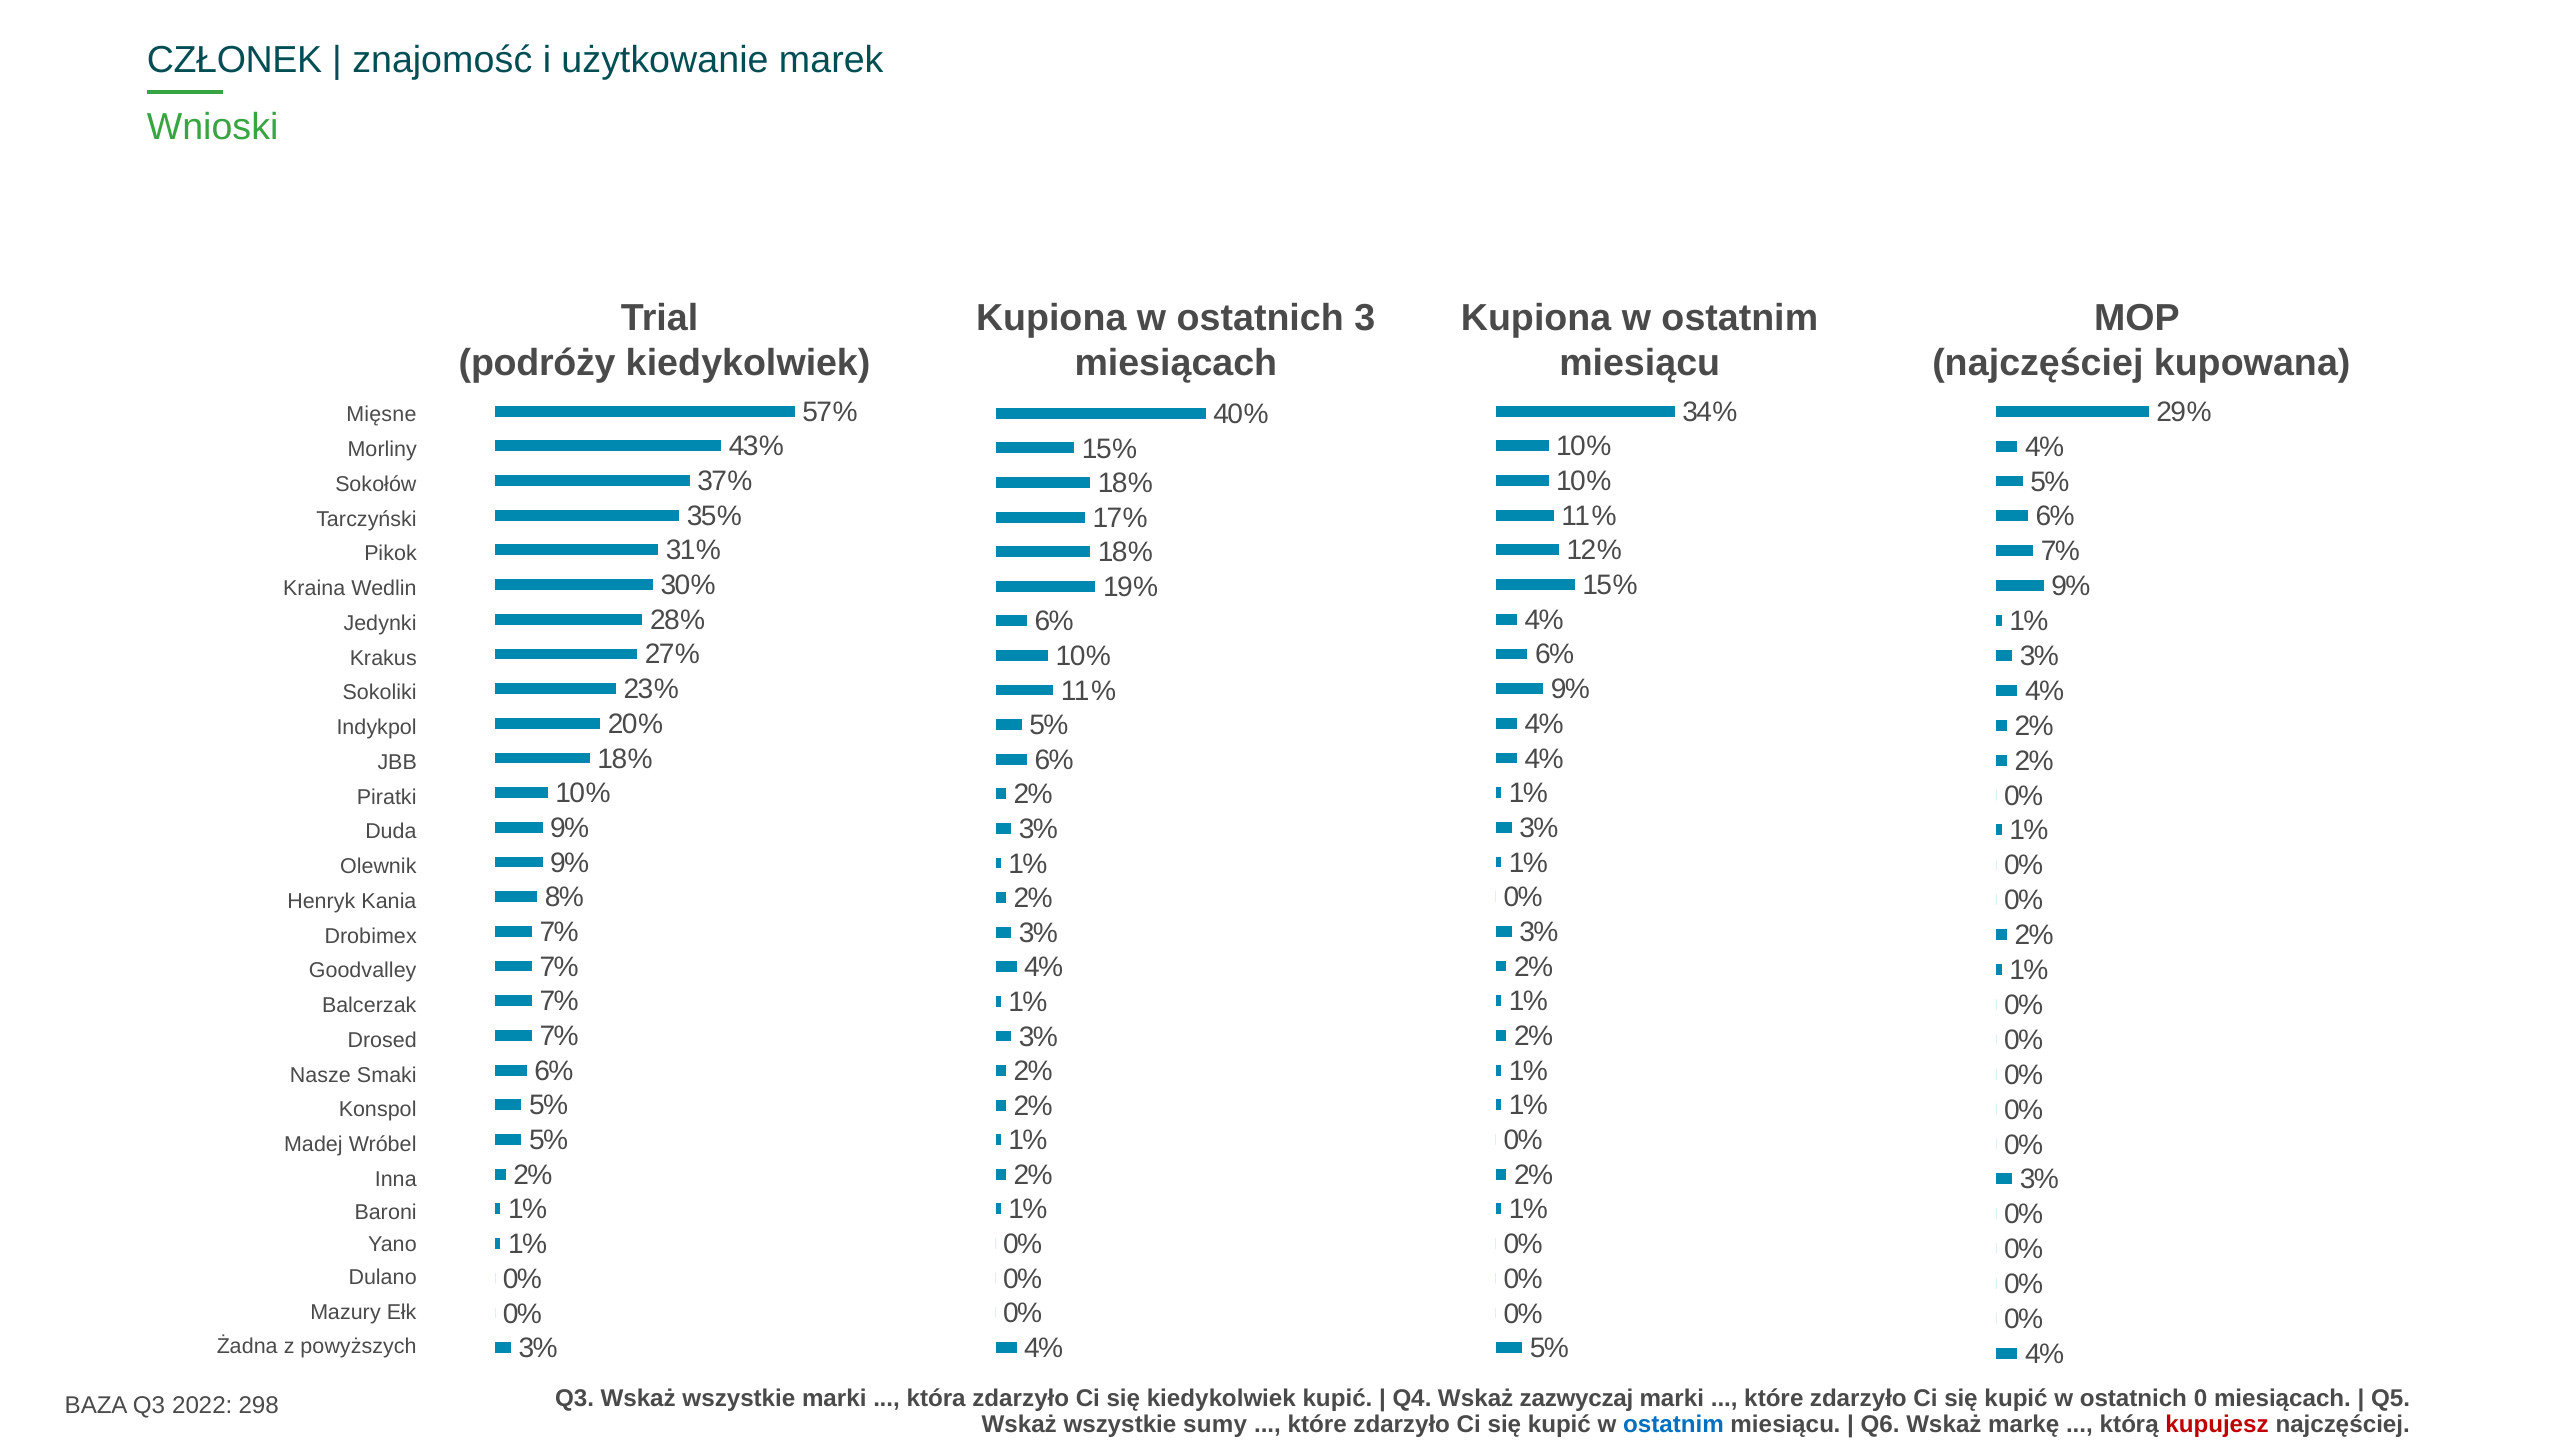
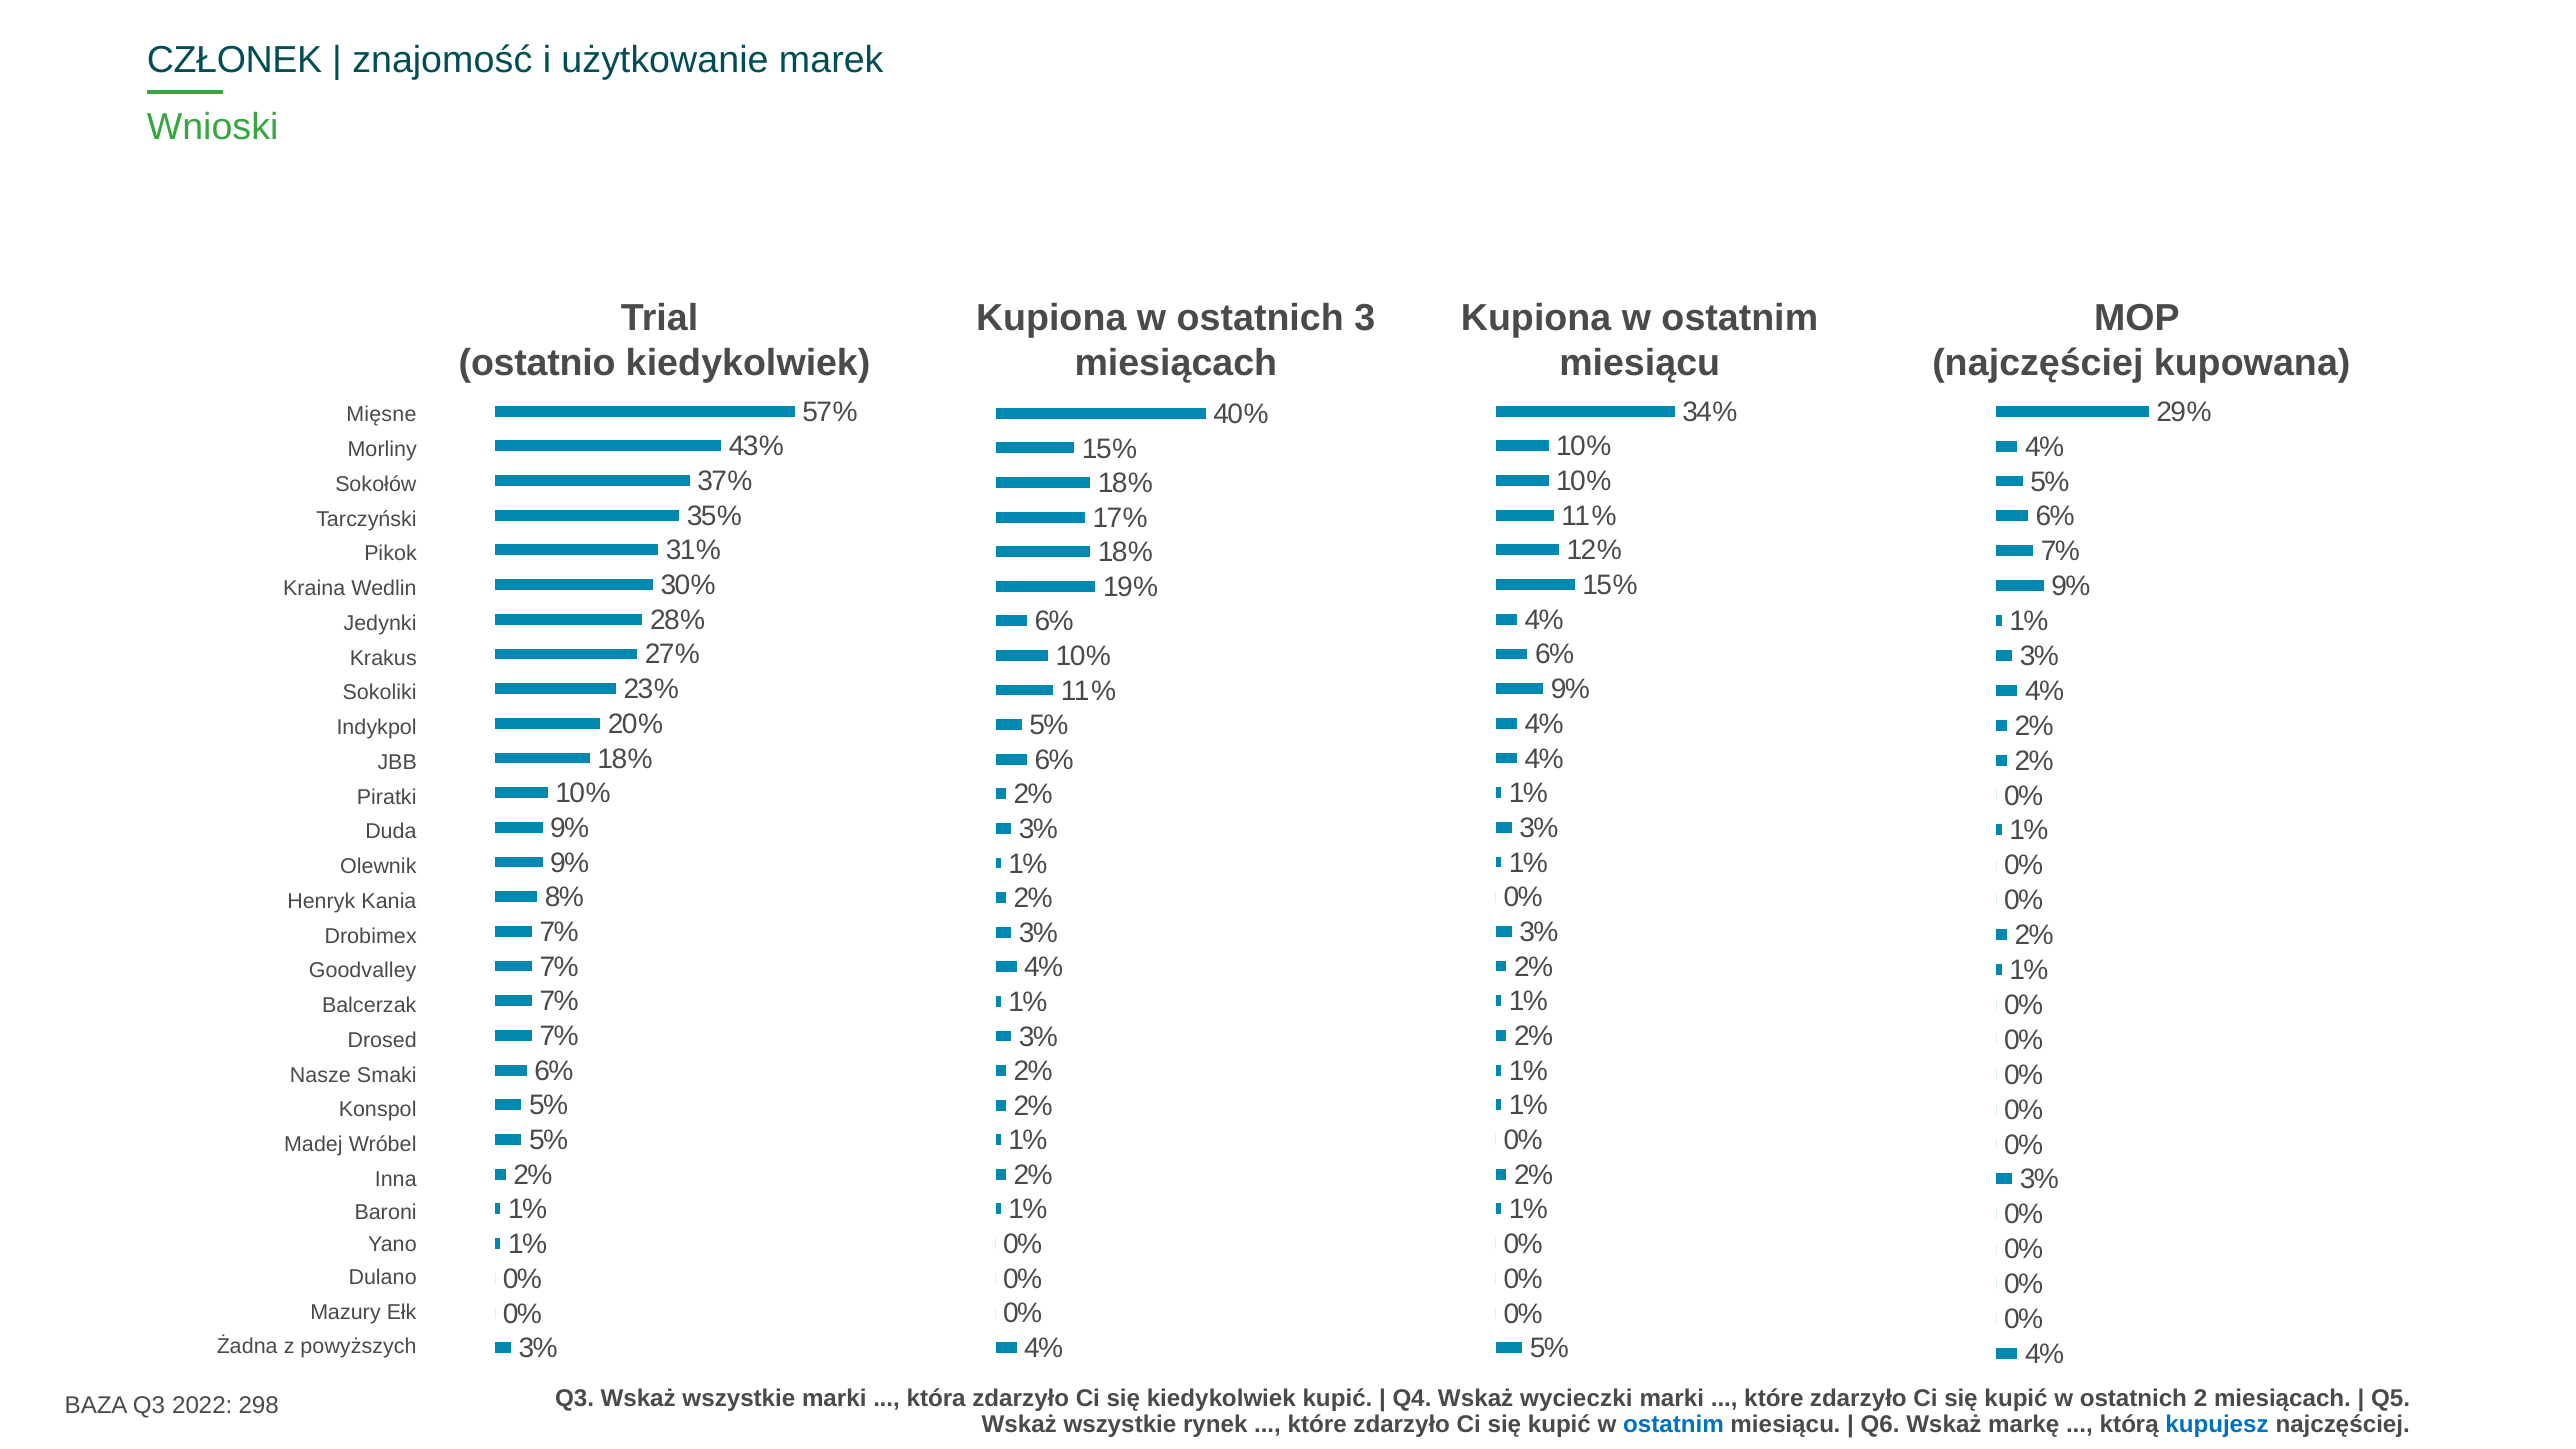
podróży: podróży -> ostatnio (537, 363)
zazwyczaj: zazwyczaj -> wycieczki (1576, 1399)
0: 0 -> 2 (2200, 1399)
sumy: sumy -> rynek (1215, 1425)
kupujesz colour: red -> blue (2217, 1425)
